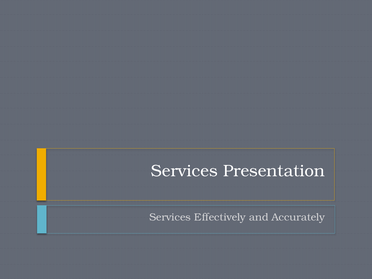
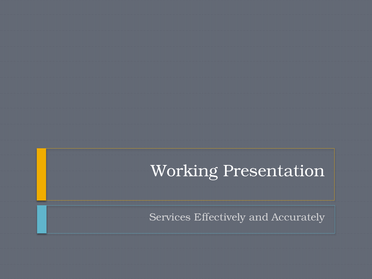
Services: Services -> Working (184, 171)
